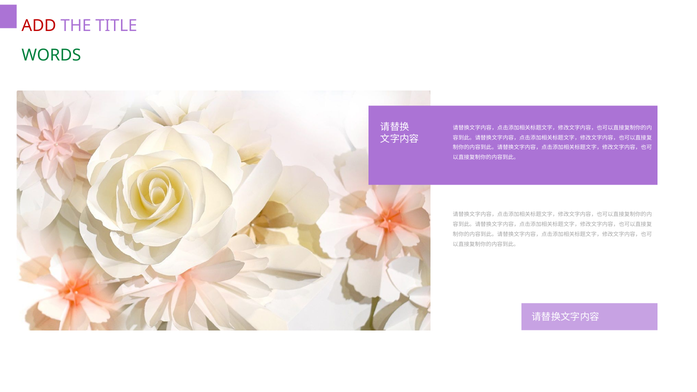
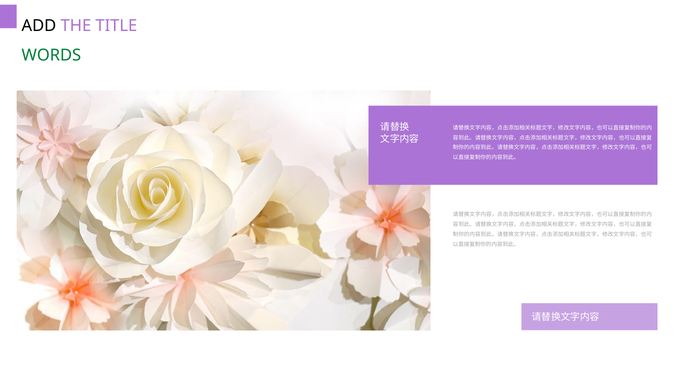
ADD colour: red -> black (39, 26)
